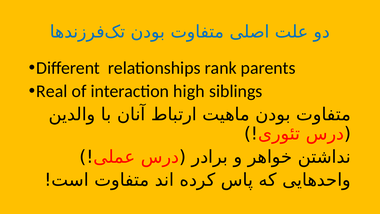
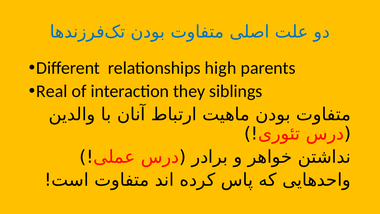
rank: rank -> high (221, 68)
high: high -> they (189, 91)
